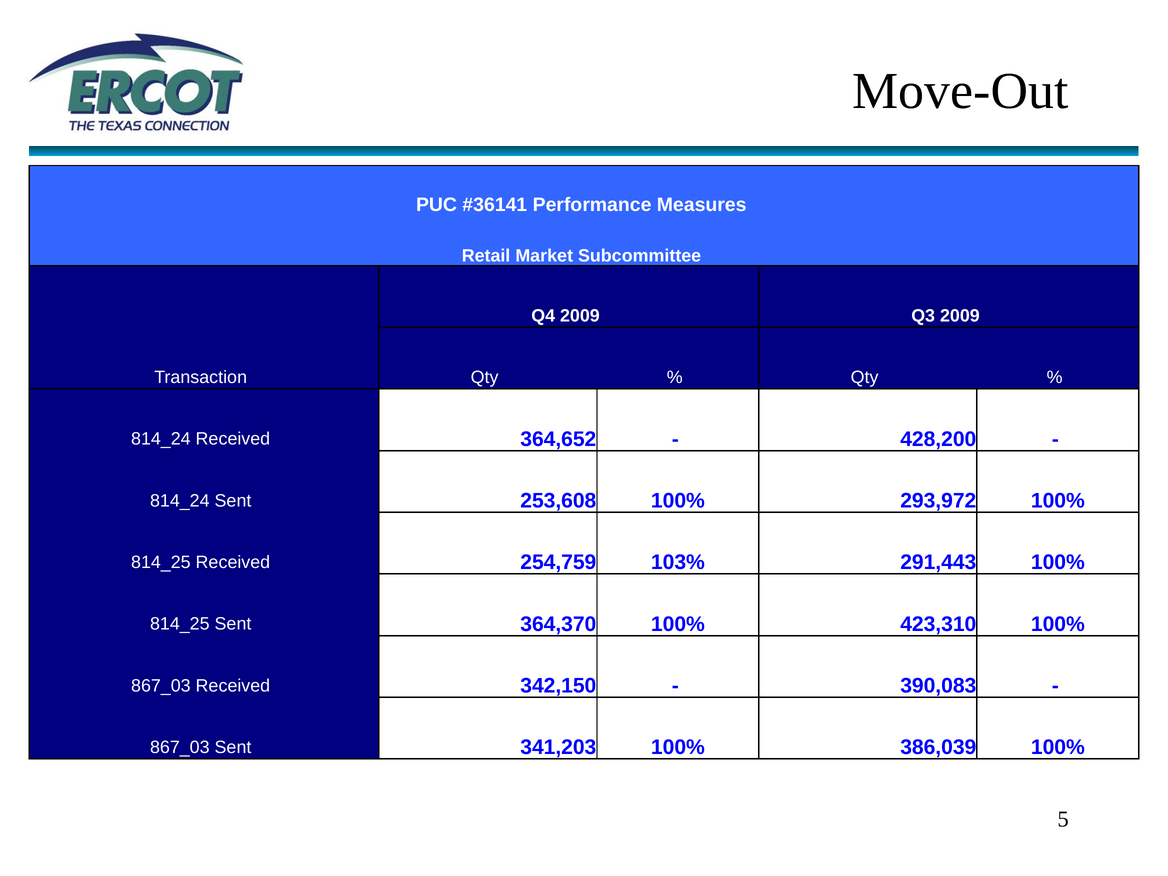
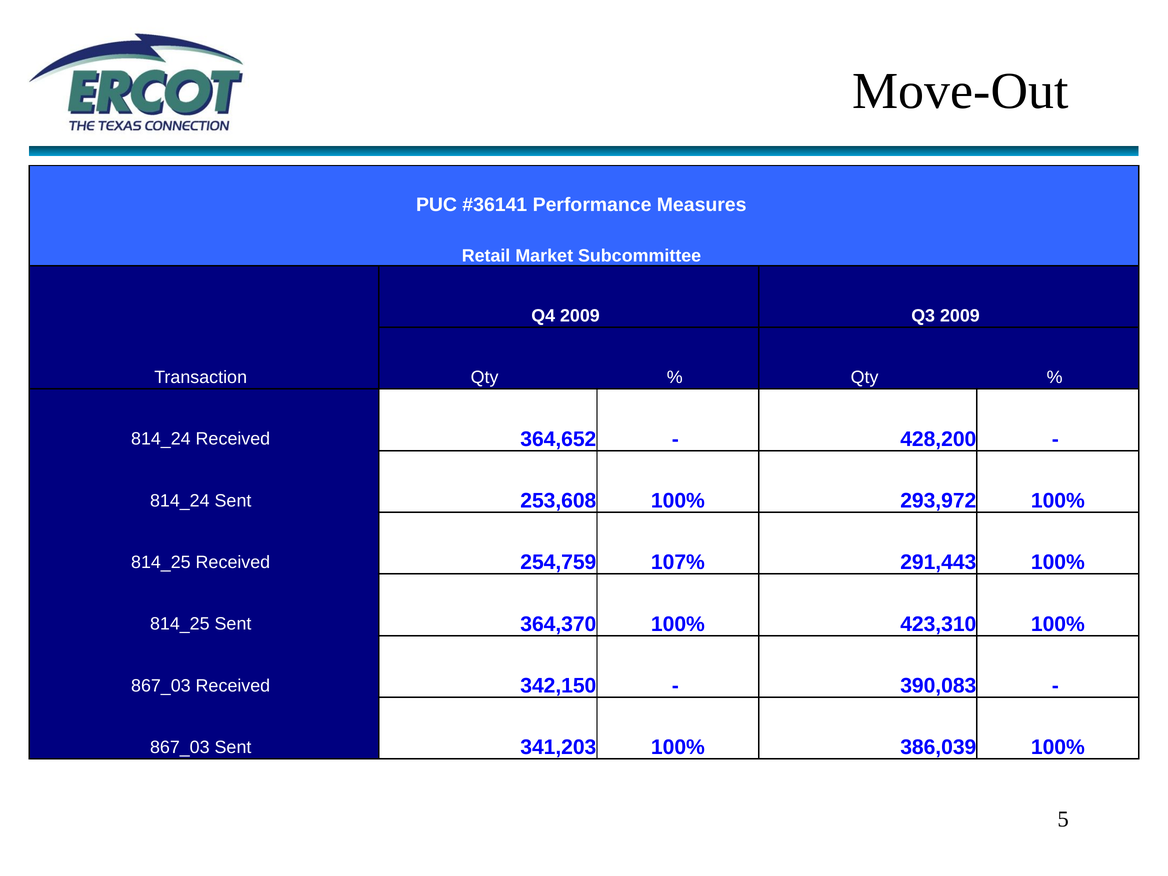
103%: 103% -> 107% (678, 563)
